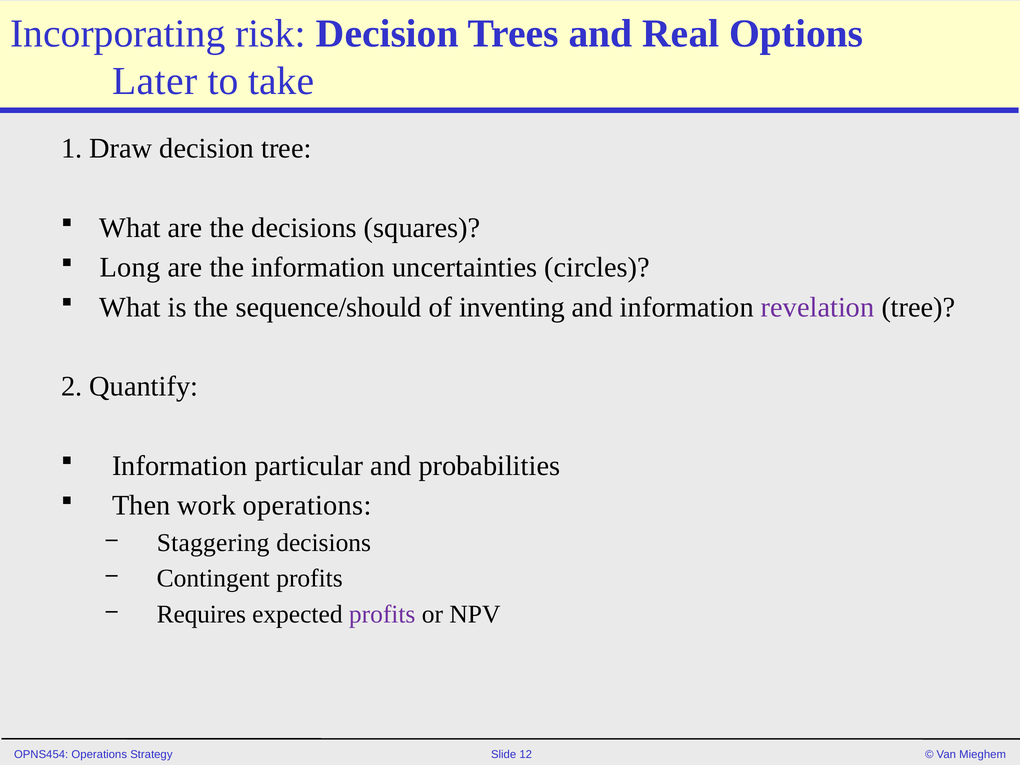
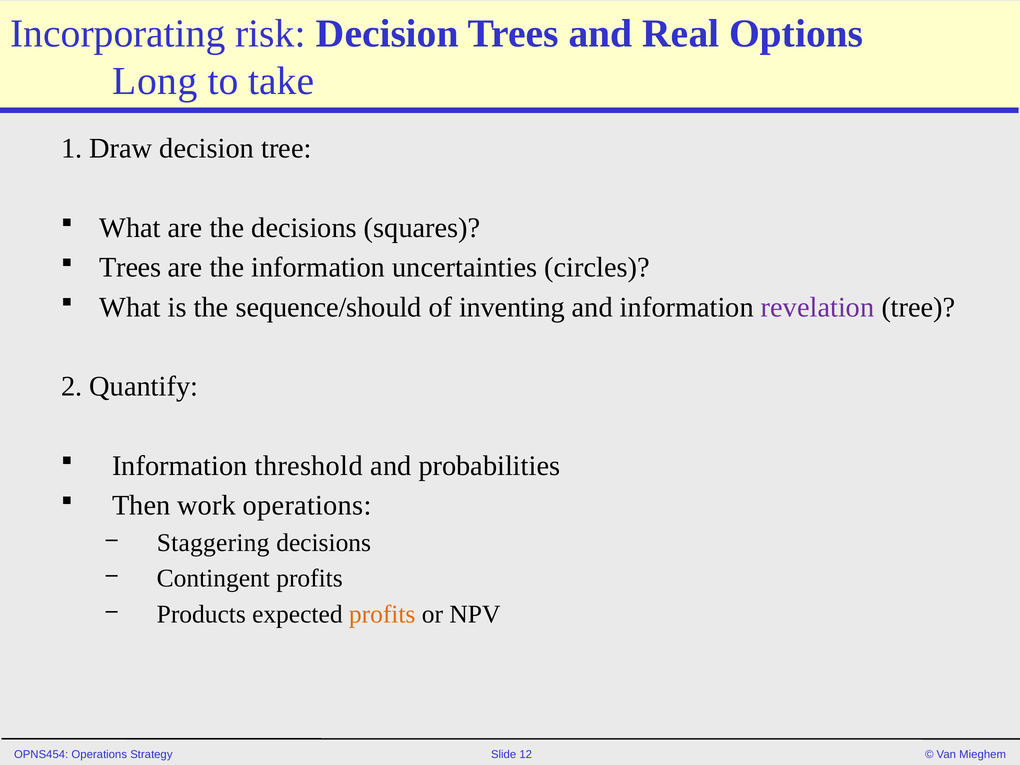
Later: Later -> Long (155, 81)
Long: Long -> Trees (130, 267)
particular: particular -> threshold (309, 466)
Requires: Requires -> Products (201, 614)
profits colour: purple -> orange (382, 614)
